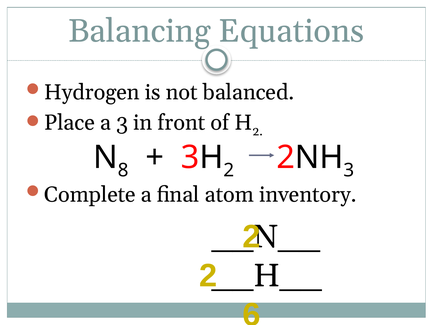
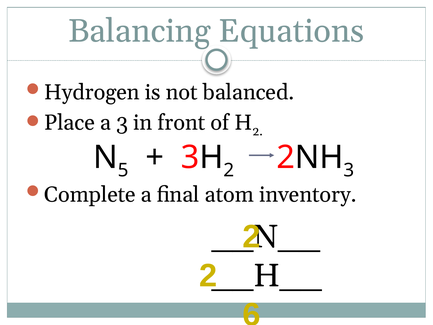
8: 8 -> 5 (123, 170)
